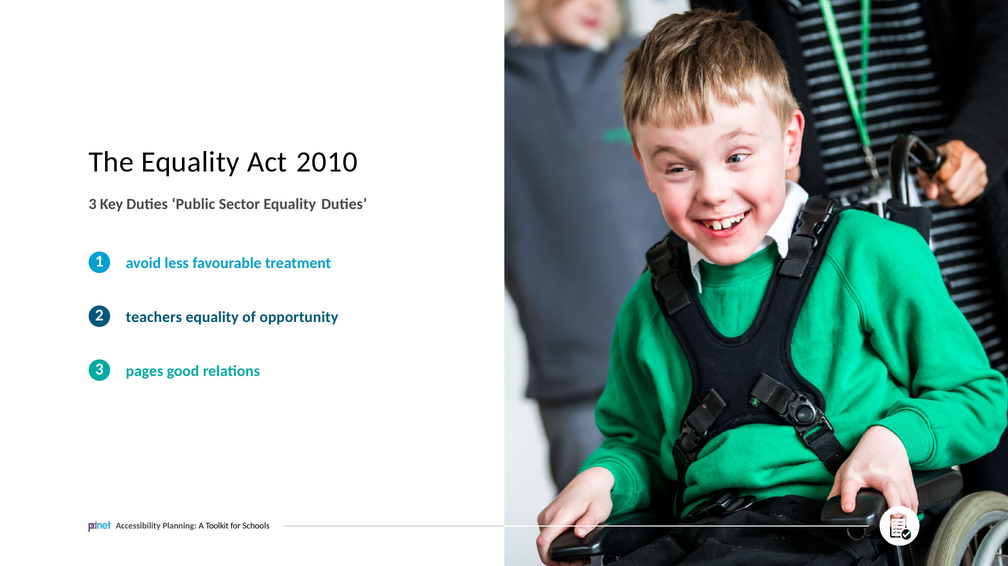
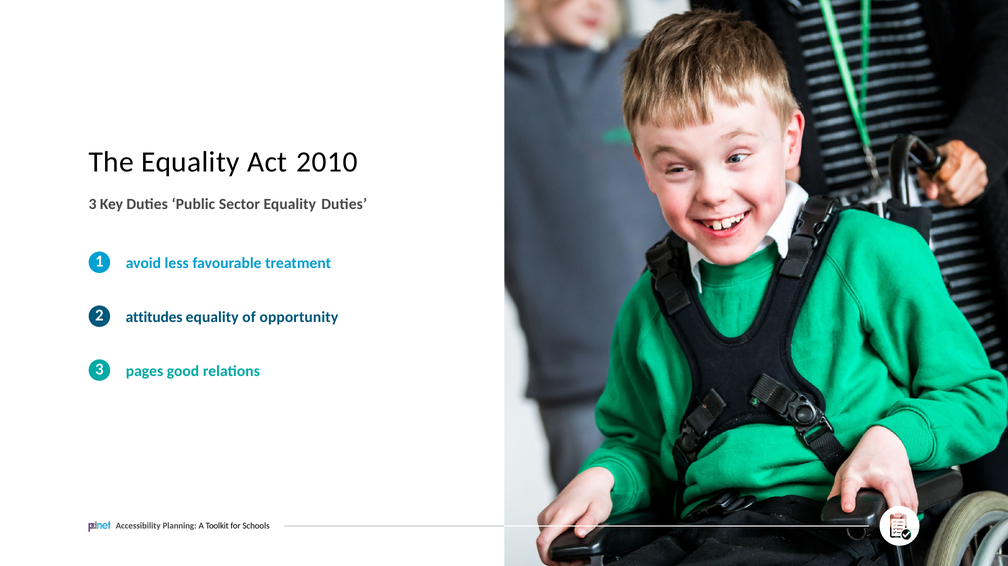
teachers: teachers -> attitudes (154, 318)
